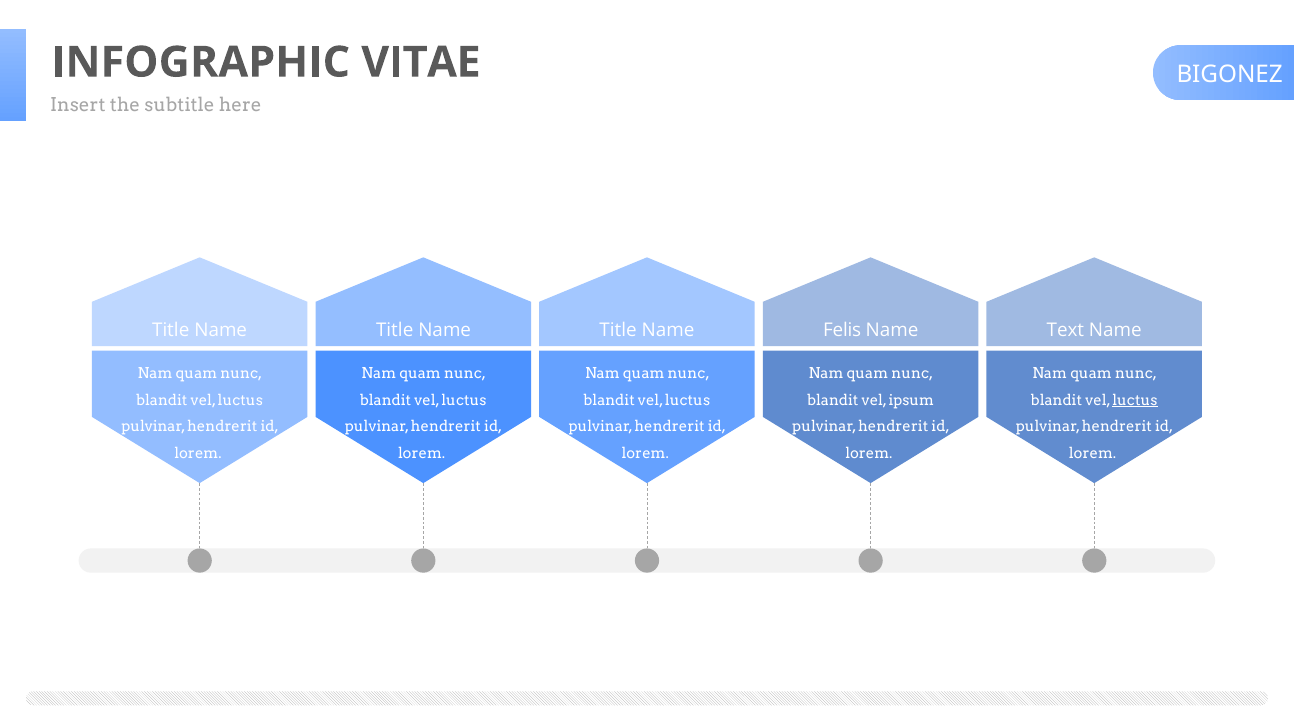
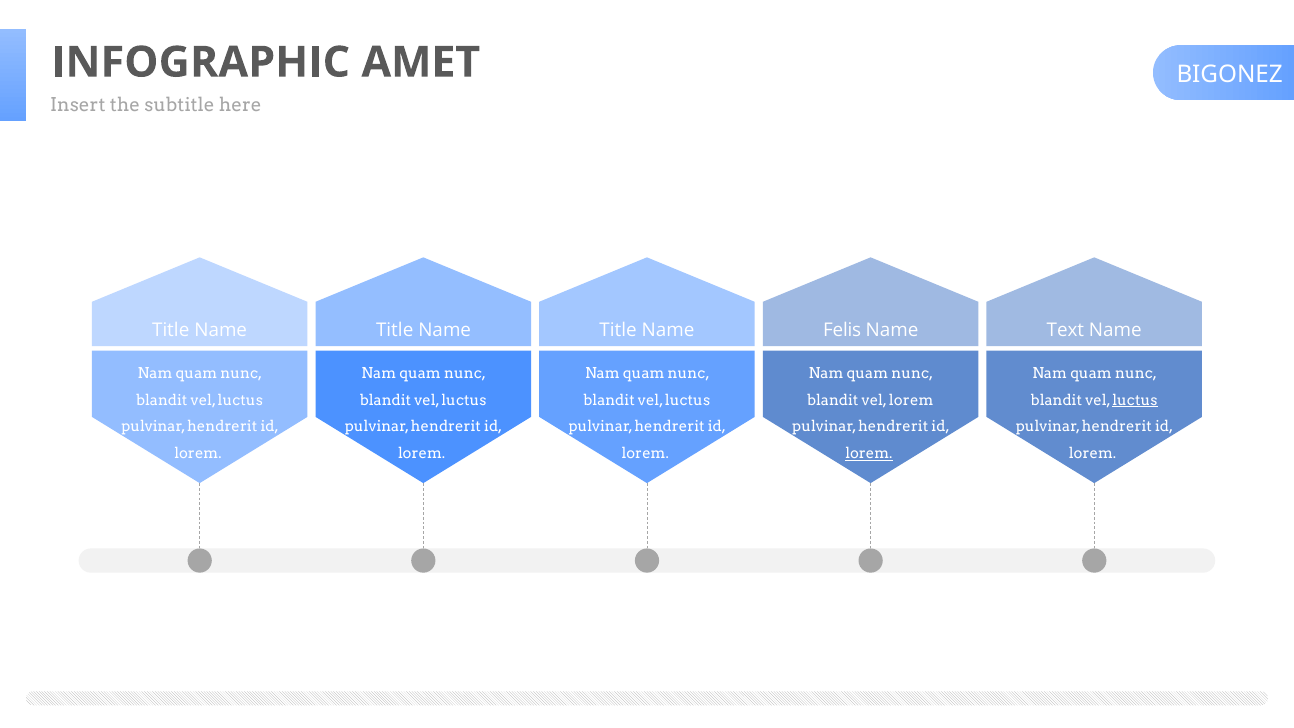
VITAE: VITAE -> AMET (421, 62)
vel ipsum: ipsum -> lorem (911, 400)
lorem underline: none -> present (869, 454)
